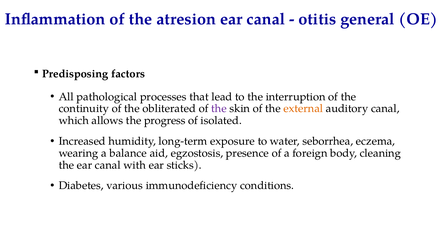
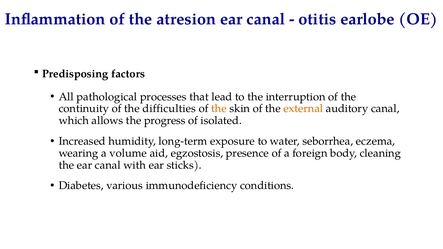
general: general -> earlobe (368, 19)
obliterated: obliterated -> difficulties (169, 109)
the colour: purple -> orange (219, 109)
balance: balance -> volume (128, 153)
